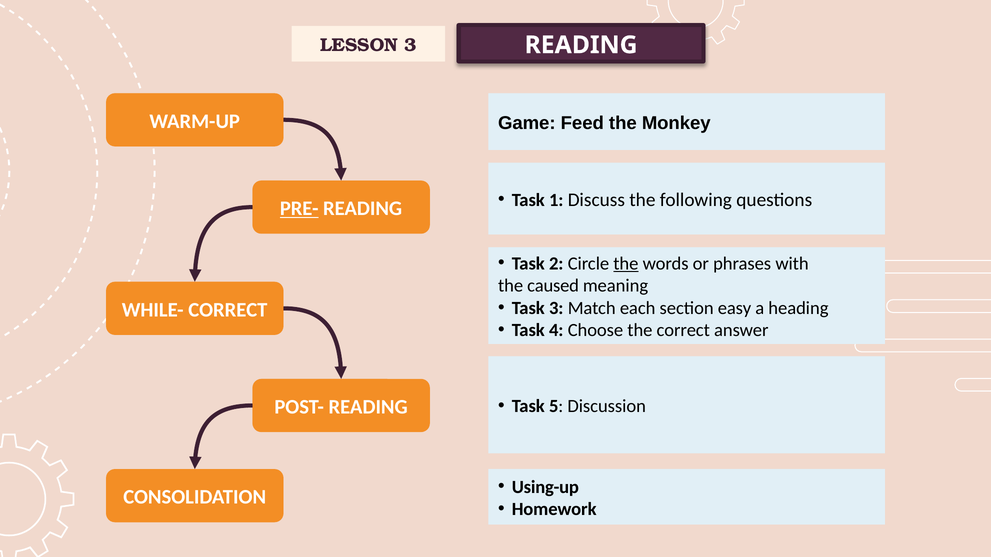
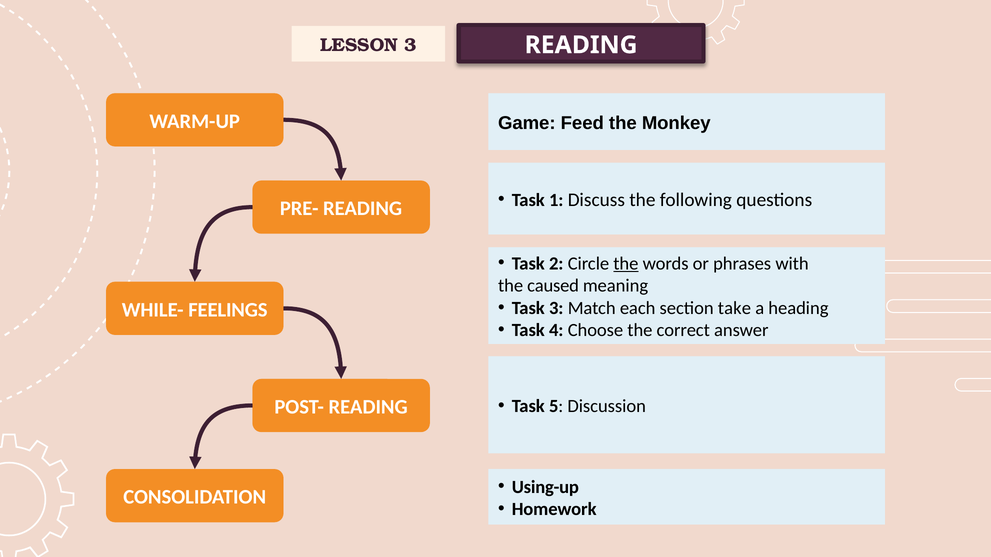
PRE- underline: present -> none (299, 209)
easy: easy -> take (734, 308)
WHILE- CORRECT: CORRECT -> FEELINGS (228, 310)
